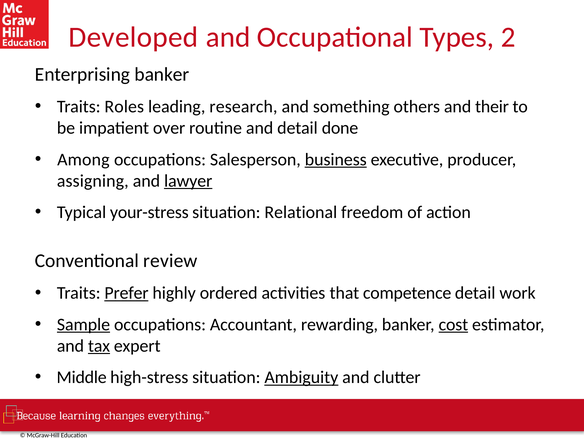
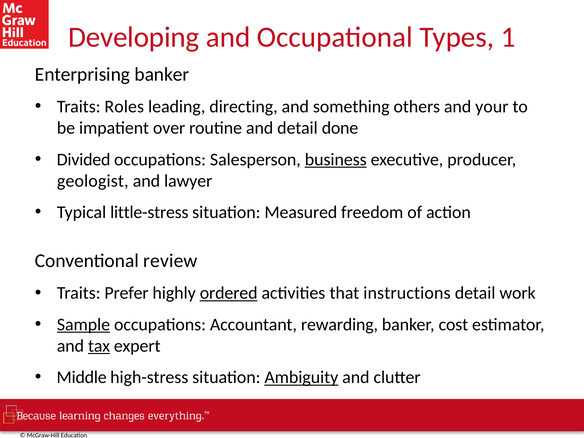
Developed: Developed -> Developing (134, 37)
2: 2 -> 1 (508, 37)
research: research -> directing (244, 107)
their: their -> your (492, 107)
Among: Among -> Divided (84, 159)
assigning: assigning -> geologist (93, 181)
lawyer underline: present -> none (188, 181)
your-stress: your-stress -> little-stress (149, 212)
Relational: Relational -> Measured (301, 212)
Prefer underline: present -> none (127, 293)
ordered underline: none -> present (229, 293)
competence: competence -> instructions (407, 293)
cost underline: present -> none (453, 325)
